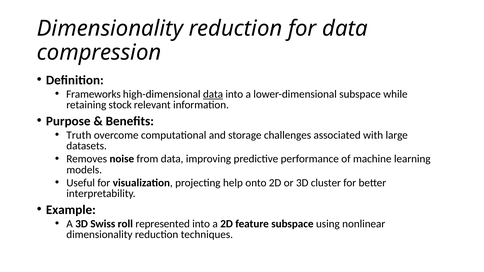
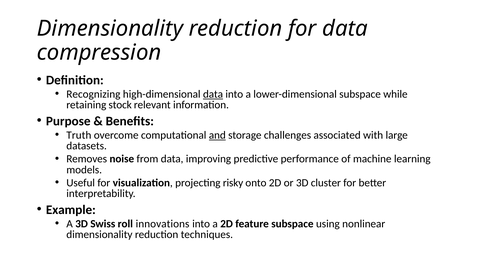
Frameworks: Frameworks -> Recognizing (93, 94)
and underline: none -> present (217, 135)
help: help -> risky (233, 183)
represented: represented -> innovations (163, 224)
